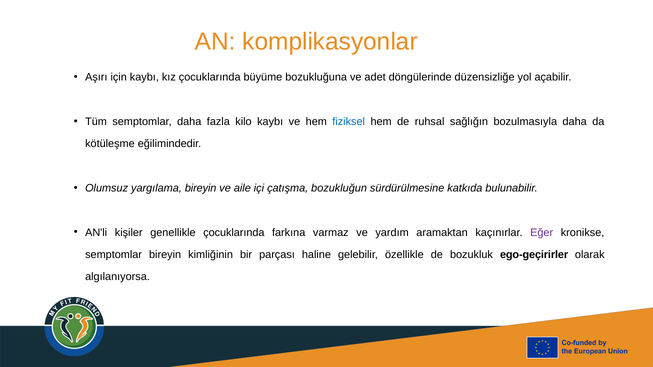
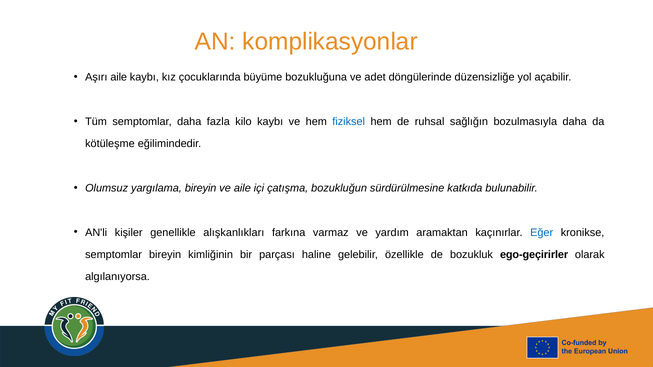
Aşırı için: için -> aile (119, 77)
genellikle çocuklarında: çocuklarında -> alışkanlıkları (234, 233)
Eğer colour: purple -> blue (542, 233)
